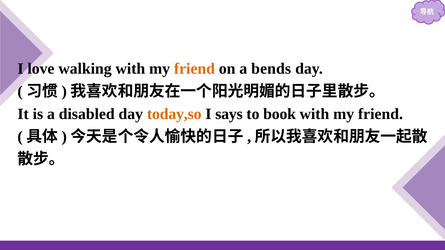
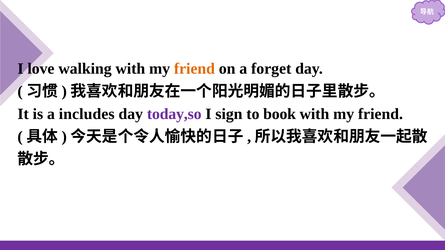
bends: bends -> forget (271, 69)
disabled: disabled -> includes (87, 114)
today,so colour: orange -> purple (174, 114)
says: says -> sign (229, 114)
